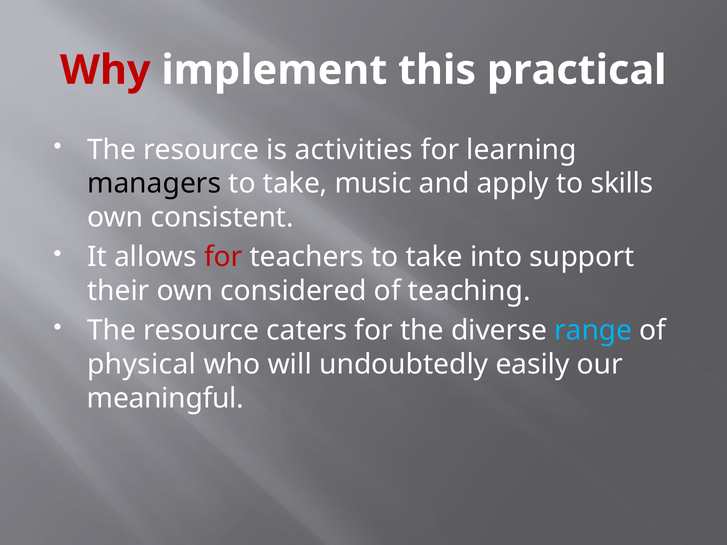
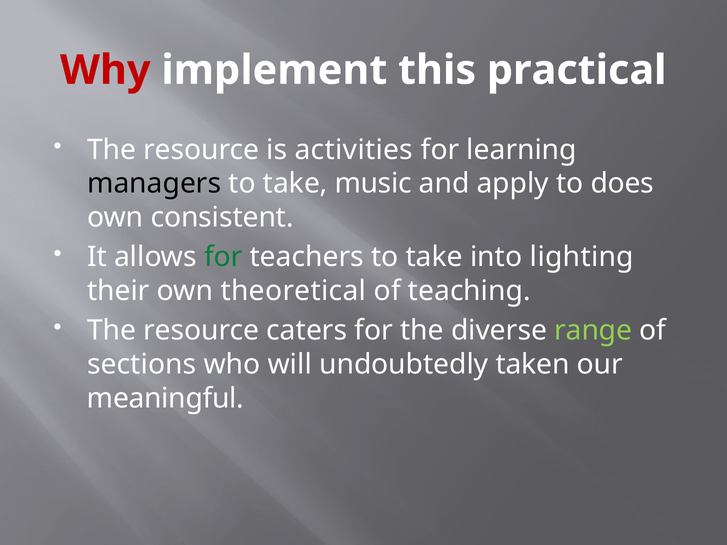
skills: skills -> does (622, 184)
for colour: red -> green (223, 257)
support: support -> lighting (582, 257)
considered: considered -> theoretical (293, 291)
range colour: light blue -> light green (593, 331)
physical: physical -> sections (142, 365)
easily: easily -> taken (533, 365)
